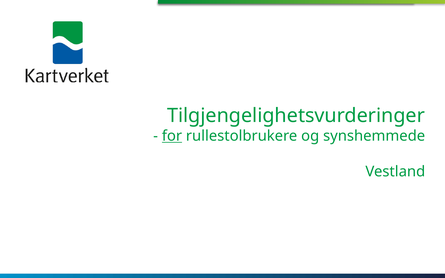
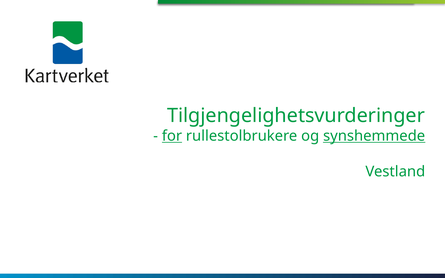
synshemmede underline: none -> present (374, 136)
